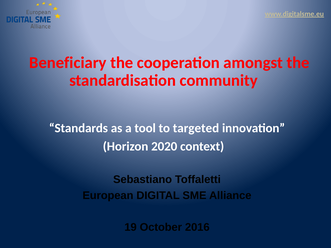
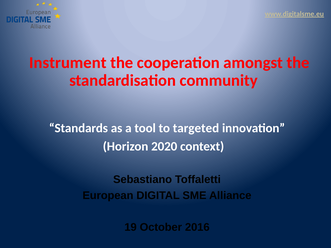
Beneficiary: Beneficiary -> Instrument (68, 63)
